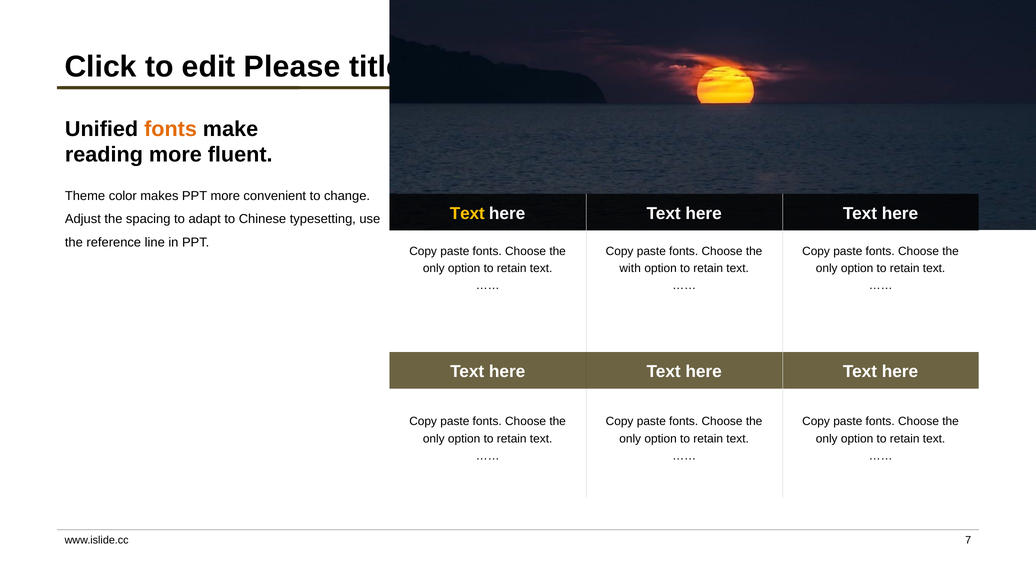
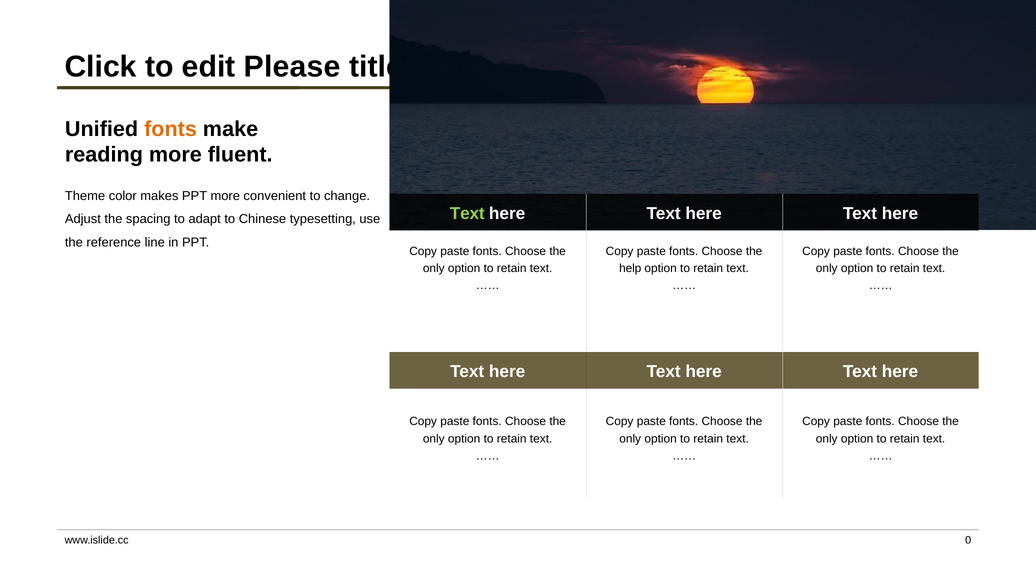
Text colour: yellow -> light green (467, 214)
with: with -> help (630, 269)
7: 7 -> 0 (968, 541)
